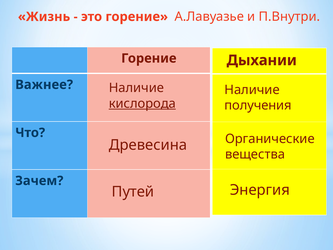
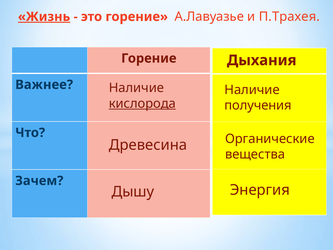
Жизнь underline: none -> present (44, 17)
П.Внутри: П.Внутри -> П.Трахея (289, 17)
Дыхании: Дыхании -> Дыхания (262, 60)
Путей: Путей -> Дышу (133, 192)
